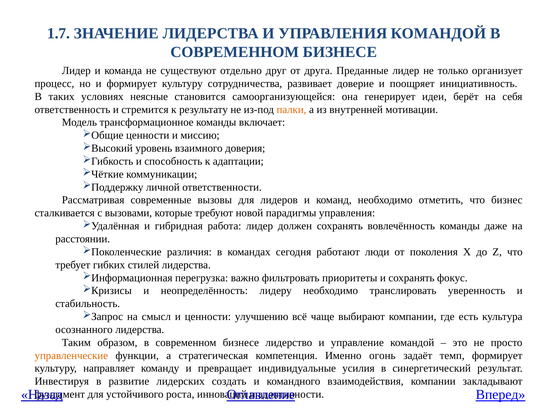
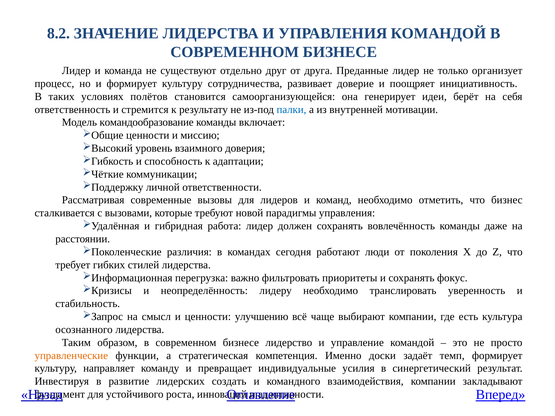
1.7: 1.7 -> 8.2 (59, 34)
неясные: неясные -> полётов (149, 97)
палки colour: orange -> blue (291, 110)
трансформационное: трансформационное -> командообразование (147, 122)
огонь: огонь -> доски (382, 356)
